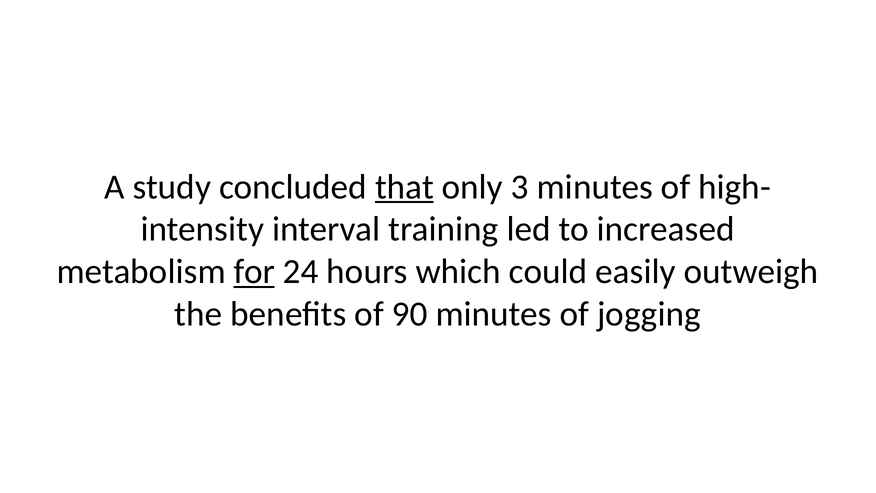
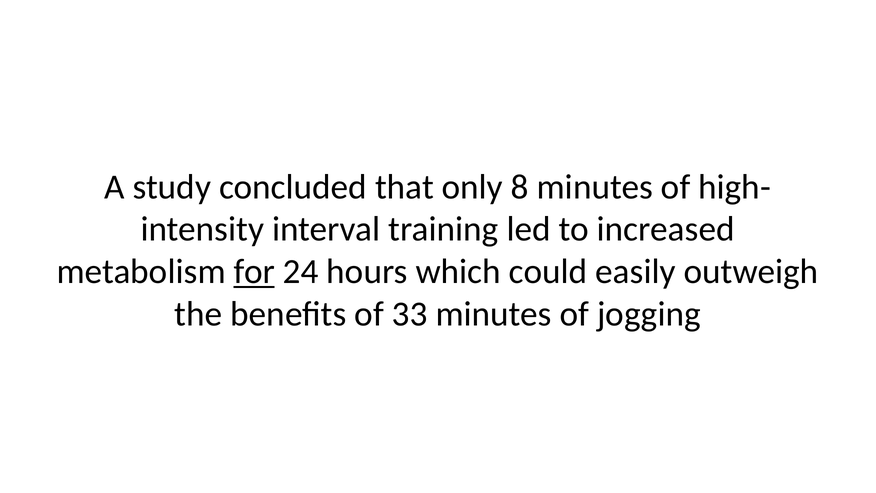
that underline: present -> none (404, 187)
3: 3 -> 8 (520, 187)
90: 90 -> 33 (410, 314)
